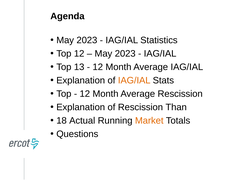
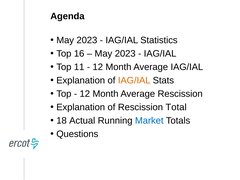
Top 12: 12 -> 16 (79, 54)
13: 13 -> 11 (79, 67)
Than: Than -> Total (176, 107)
Market colour: orange -> blue (149, 121)
